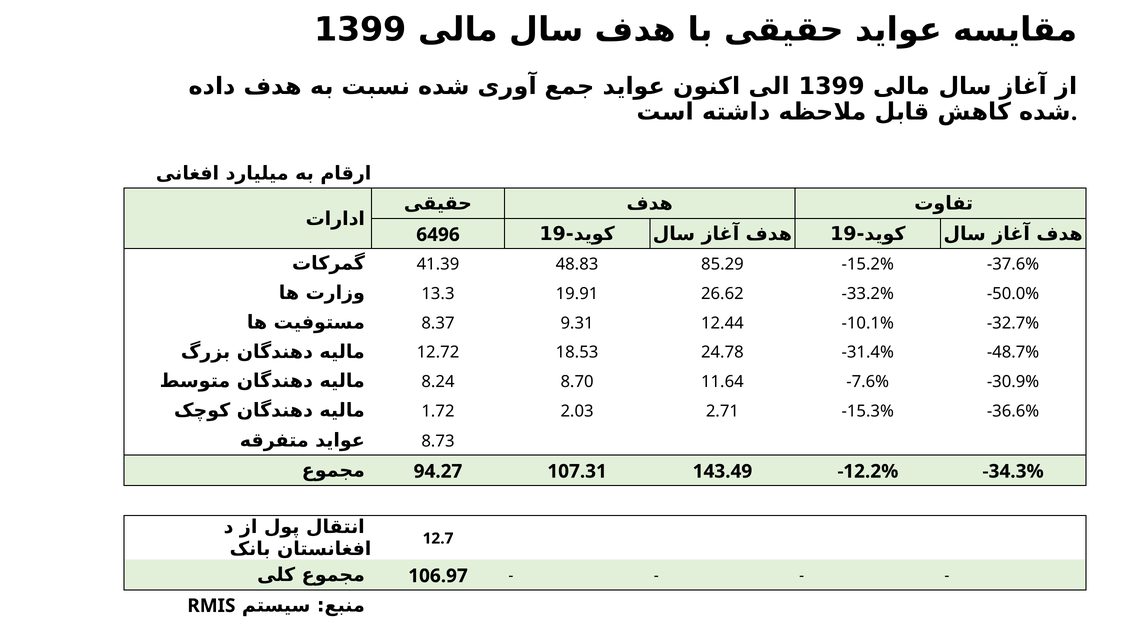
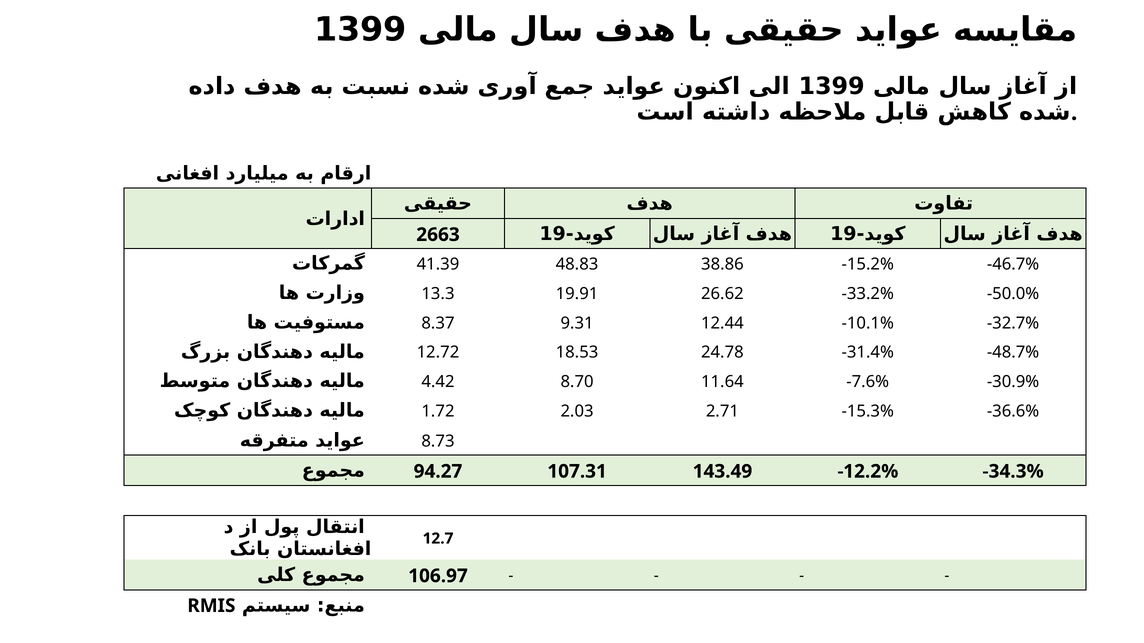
6496: 6496 -> 2663 (438, 235)
85.29: 85.29 -> 38.86 (722, 265)
-37.6%: -37.6% -> -46.7% (1013, 265)
8.24: 8.24 -> 4.42 (438, 382)
